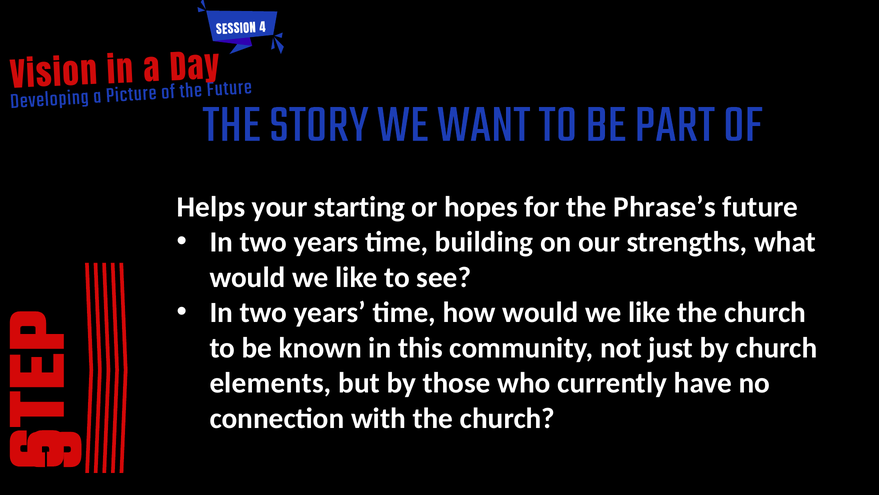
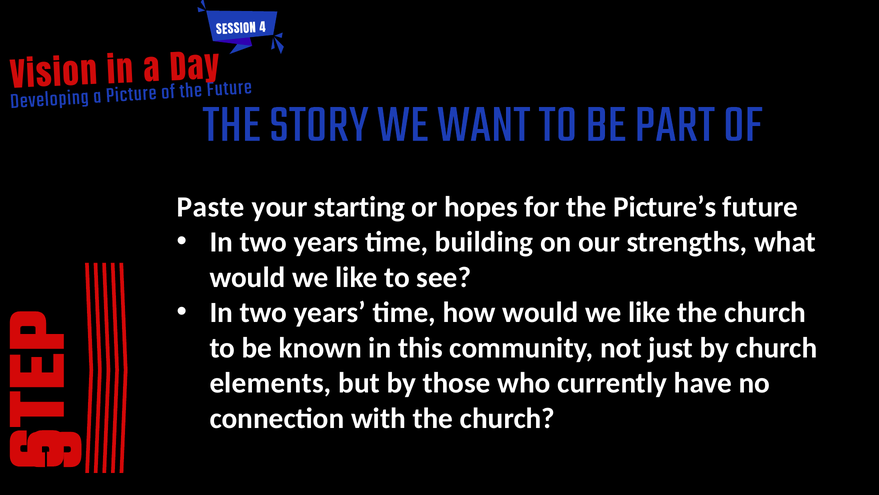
Helps: Helps -> Paste (211, 207)
Phrase’s: Phrase’s -> Picture’s (665, 207)
